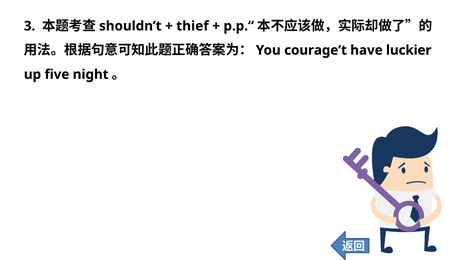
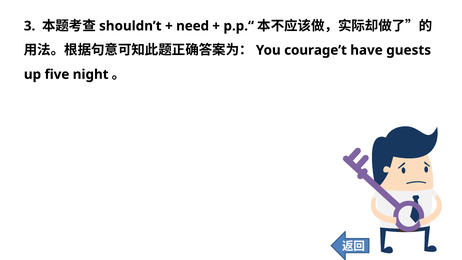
thief: thief -> need (193, 26)
luckier: luckier -> guests (409, 50)
